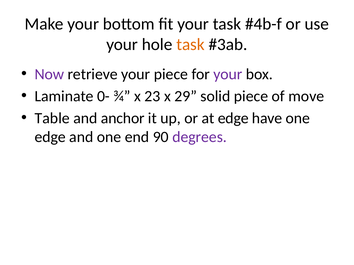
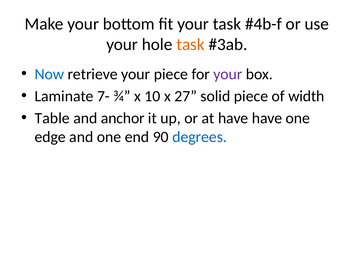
Now colour: purple -> blue (49, 74)
0-: 0- -> 7- (103, 96)
23: 23 -> 10 (152, 96)
29: 29 -> 27 (186, 96)
move: move -> width (306, 96)
at edge: edge -> have (233, 118)
degrees colour: purple -> blue (200, 137)
